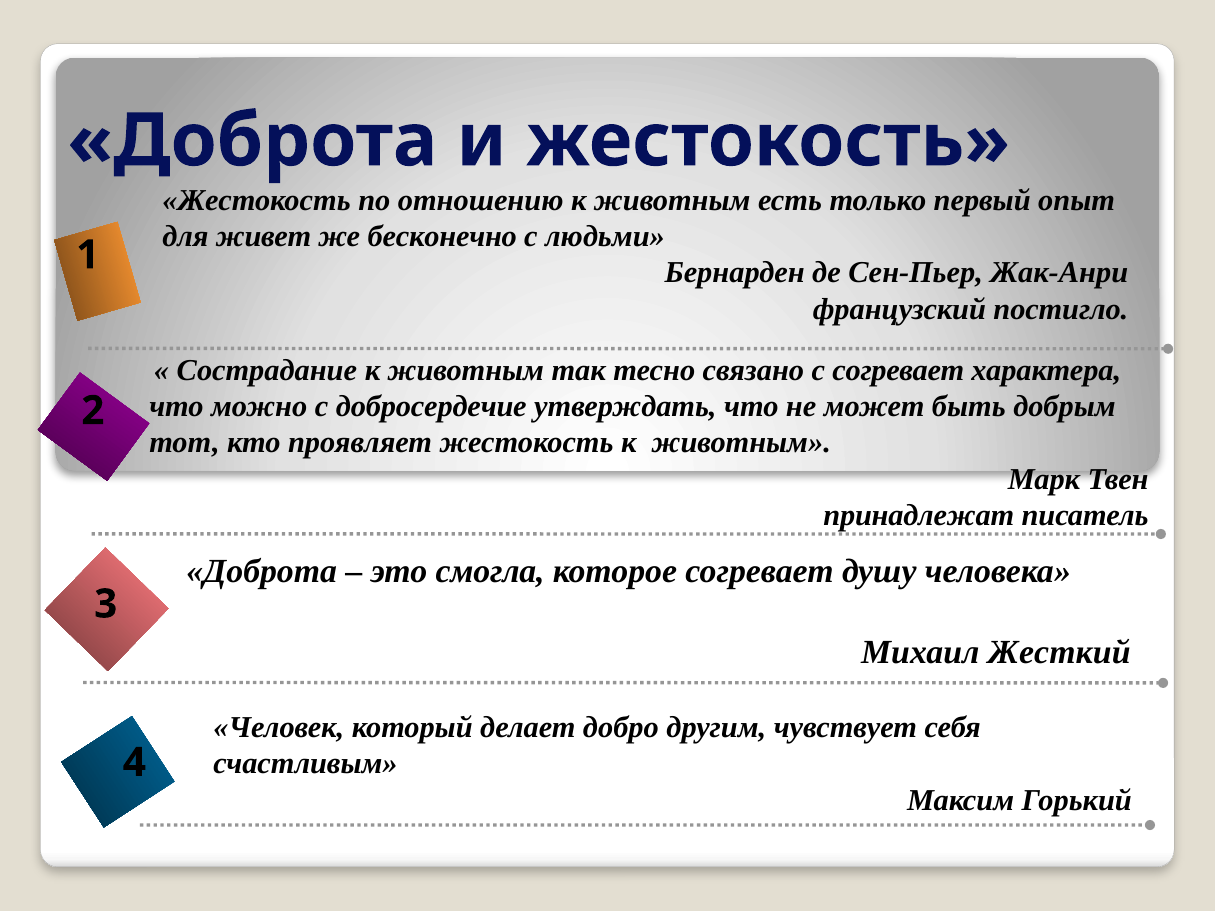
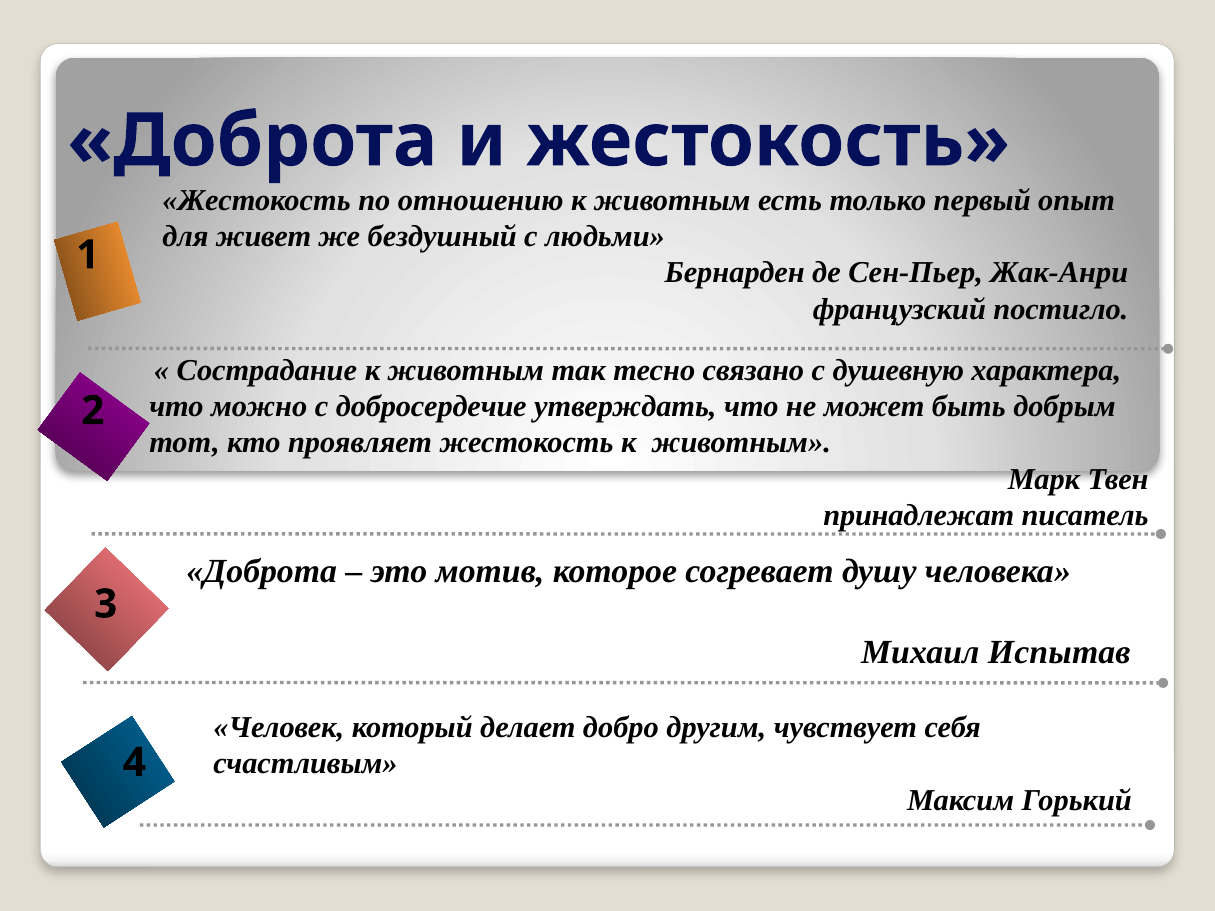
бесконечно: бесконечно -> бездушный (442, 237)
с согревает: согревает -> душевную (898, 370)
смогла: смогла -> мотив (490, 571)
Жесткий: Жесткий -> Испытав (1059, 652)
